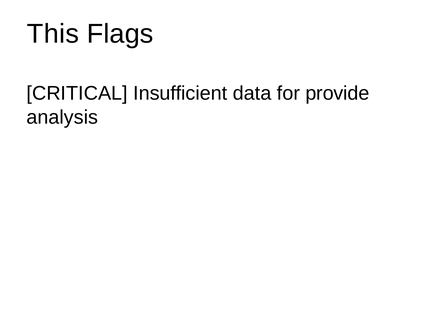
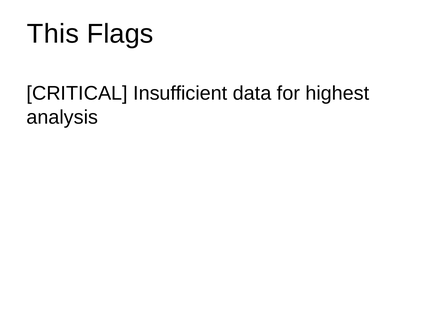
provide: provide -> highest (337, 93)
